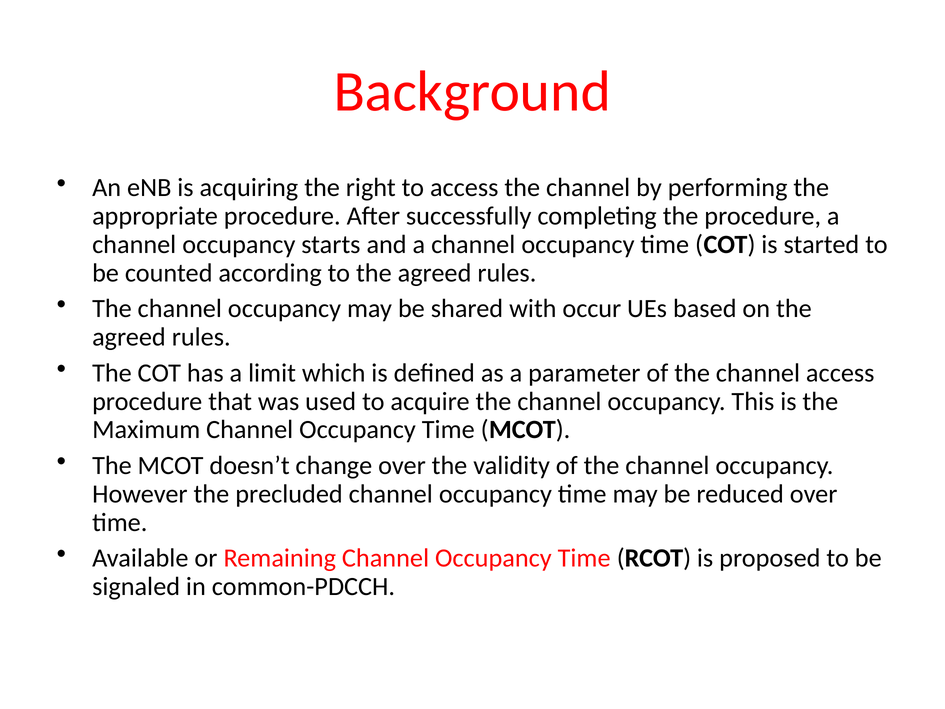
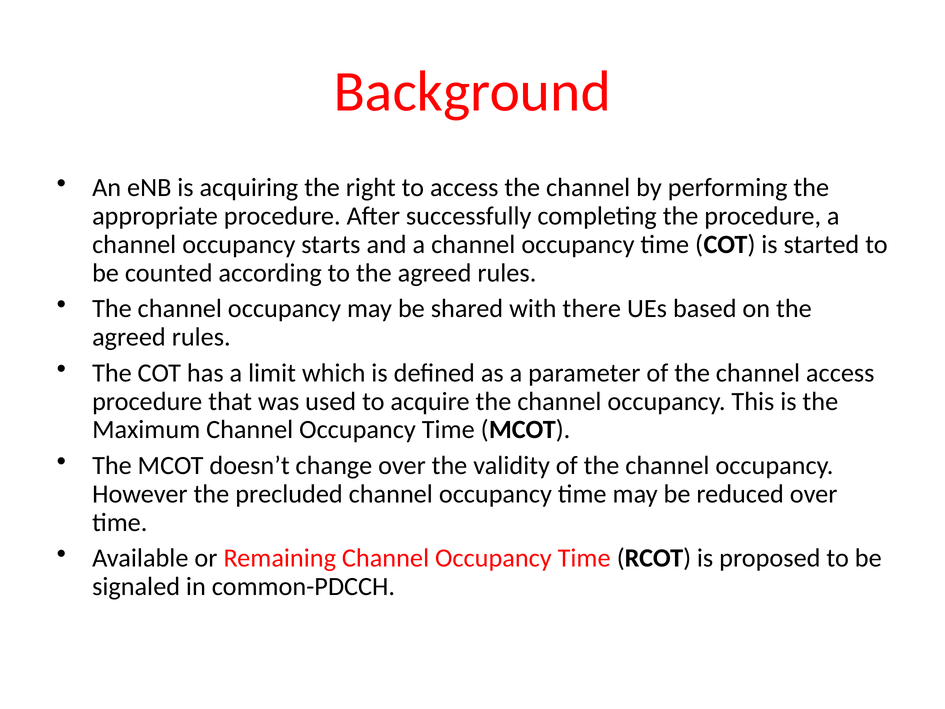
occur: occur -> there (592, 309)
